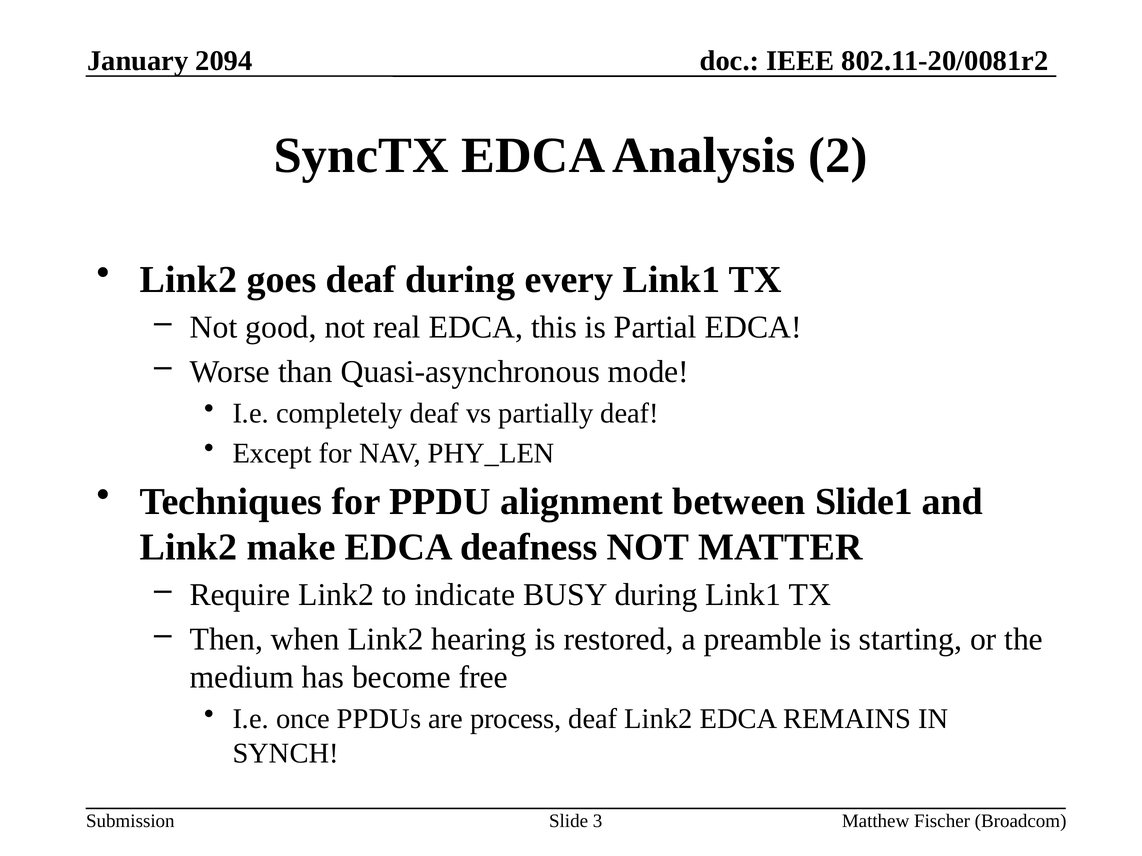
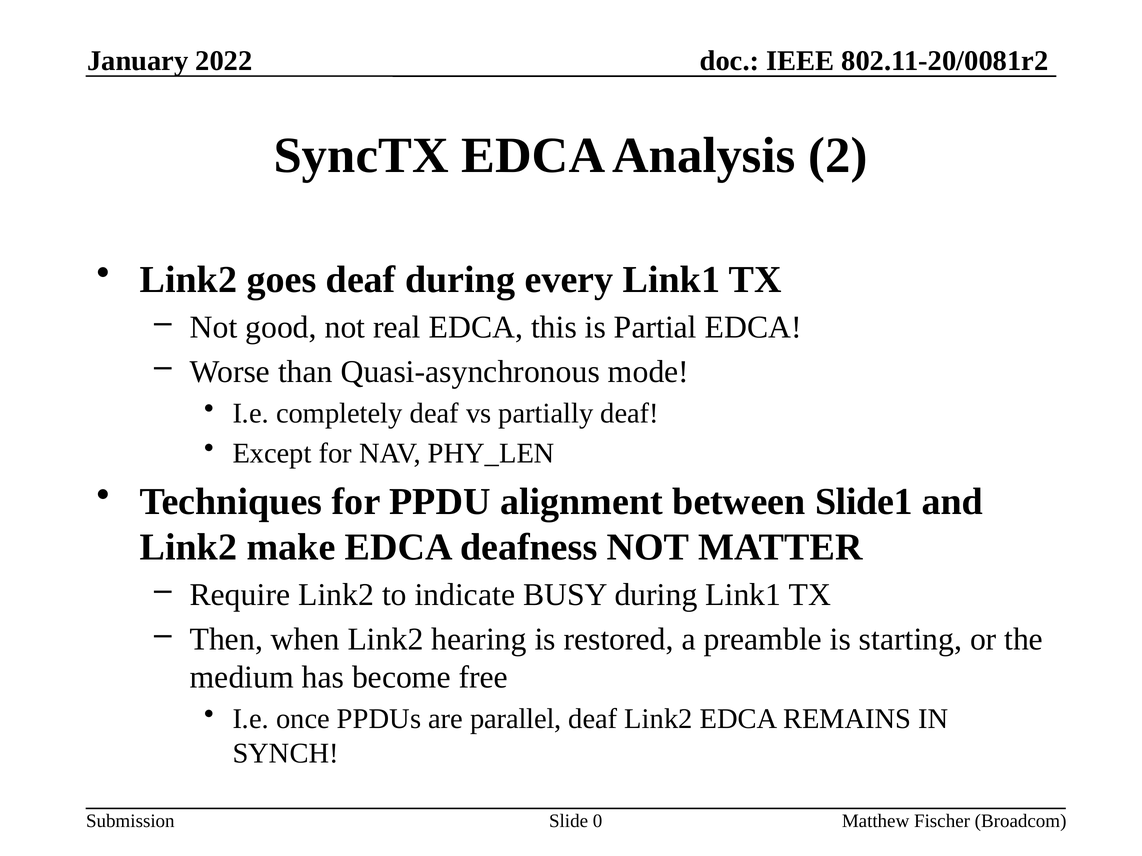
2094: 2094 -> 2022 (224, 61)
process: process -> parallel (516, 719)
3: 3 -> 0 (598, 821)
